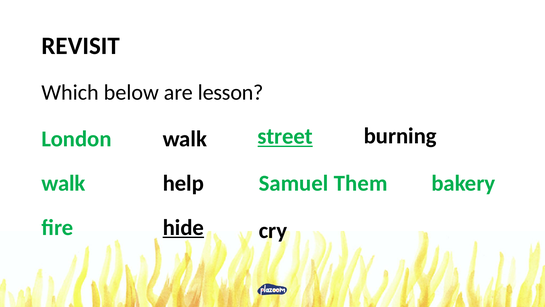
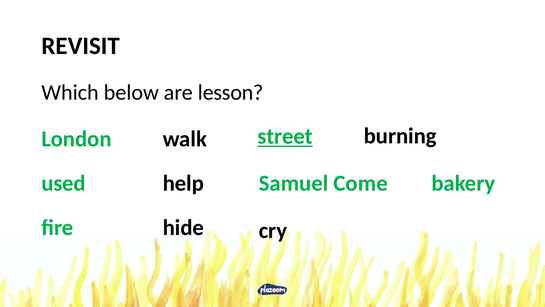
walk: walk -> used (63, 183)
Them: Them -> Come (361, 183)
hide underline: present -> none (183, 227)
